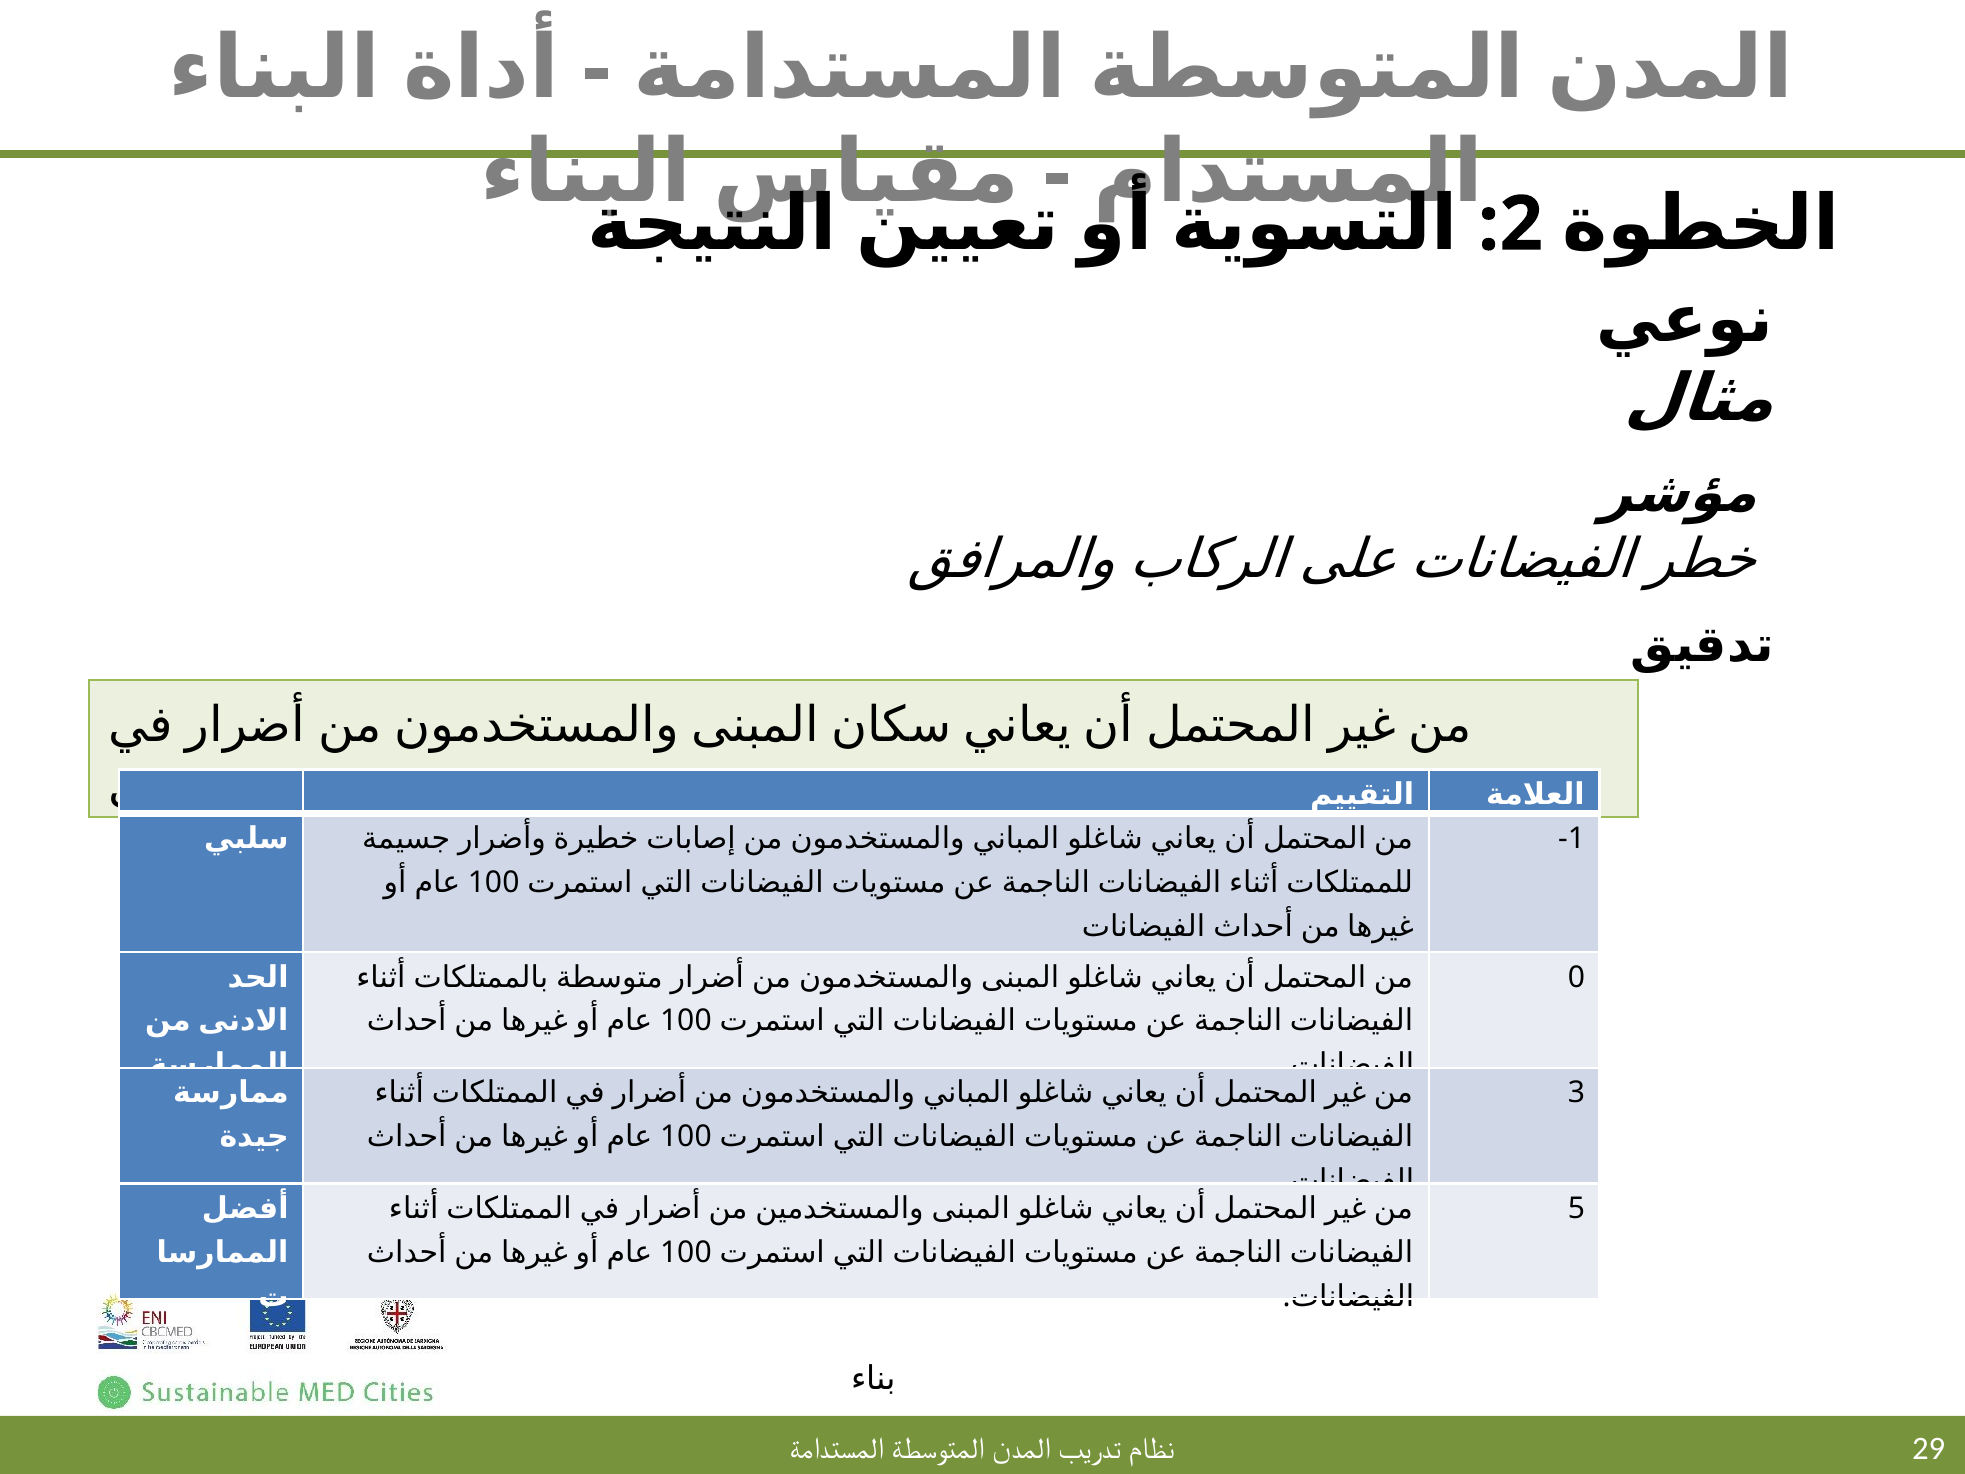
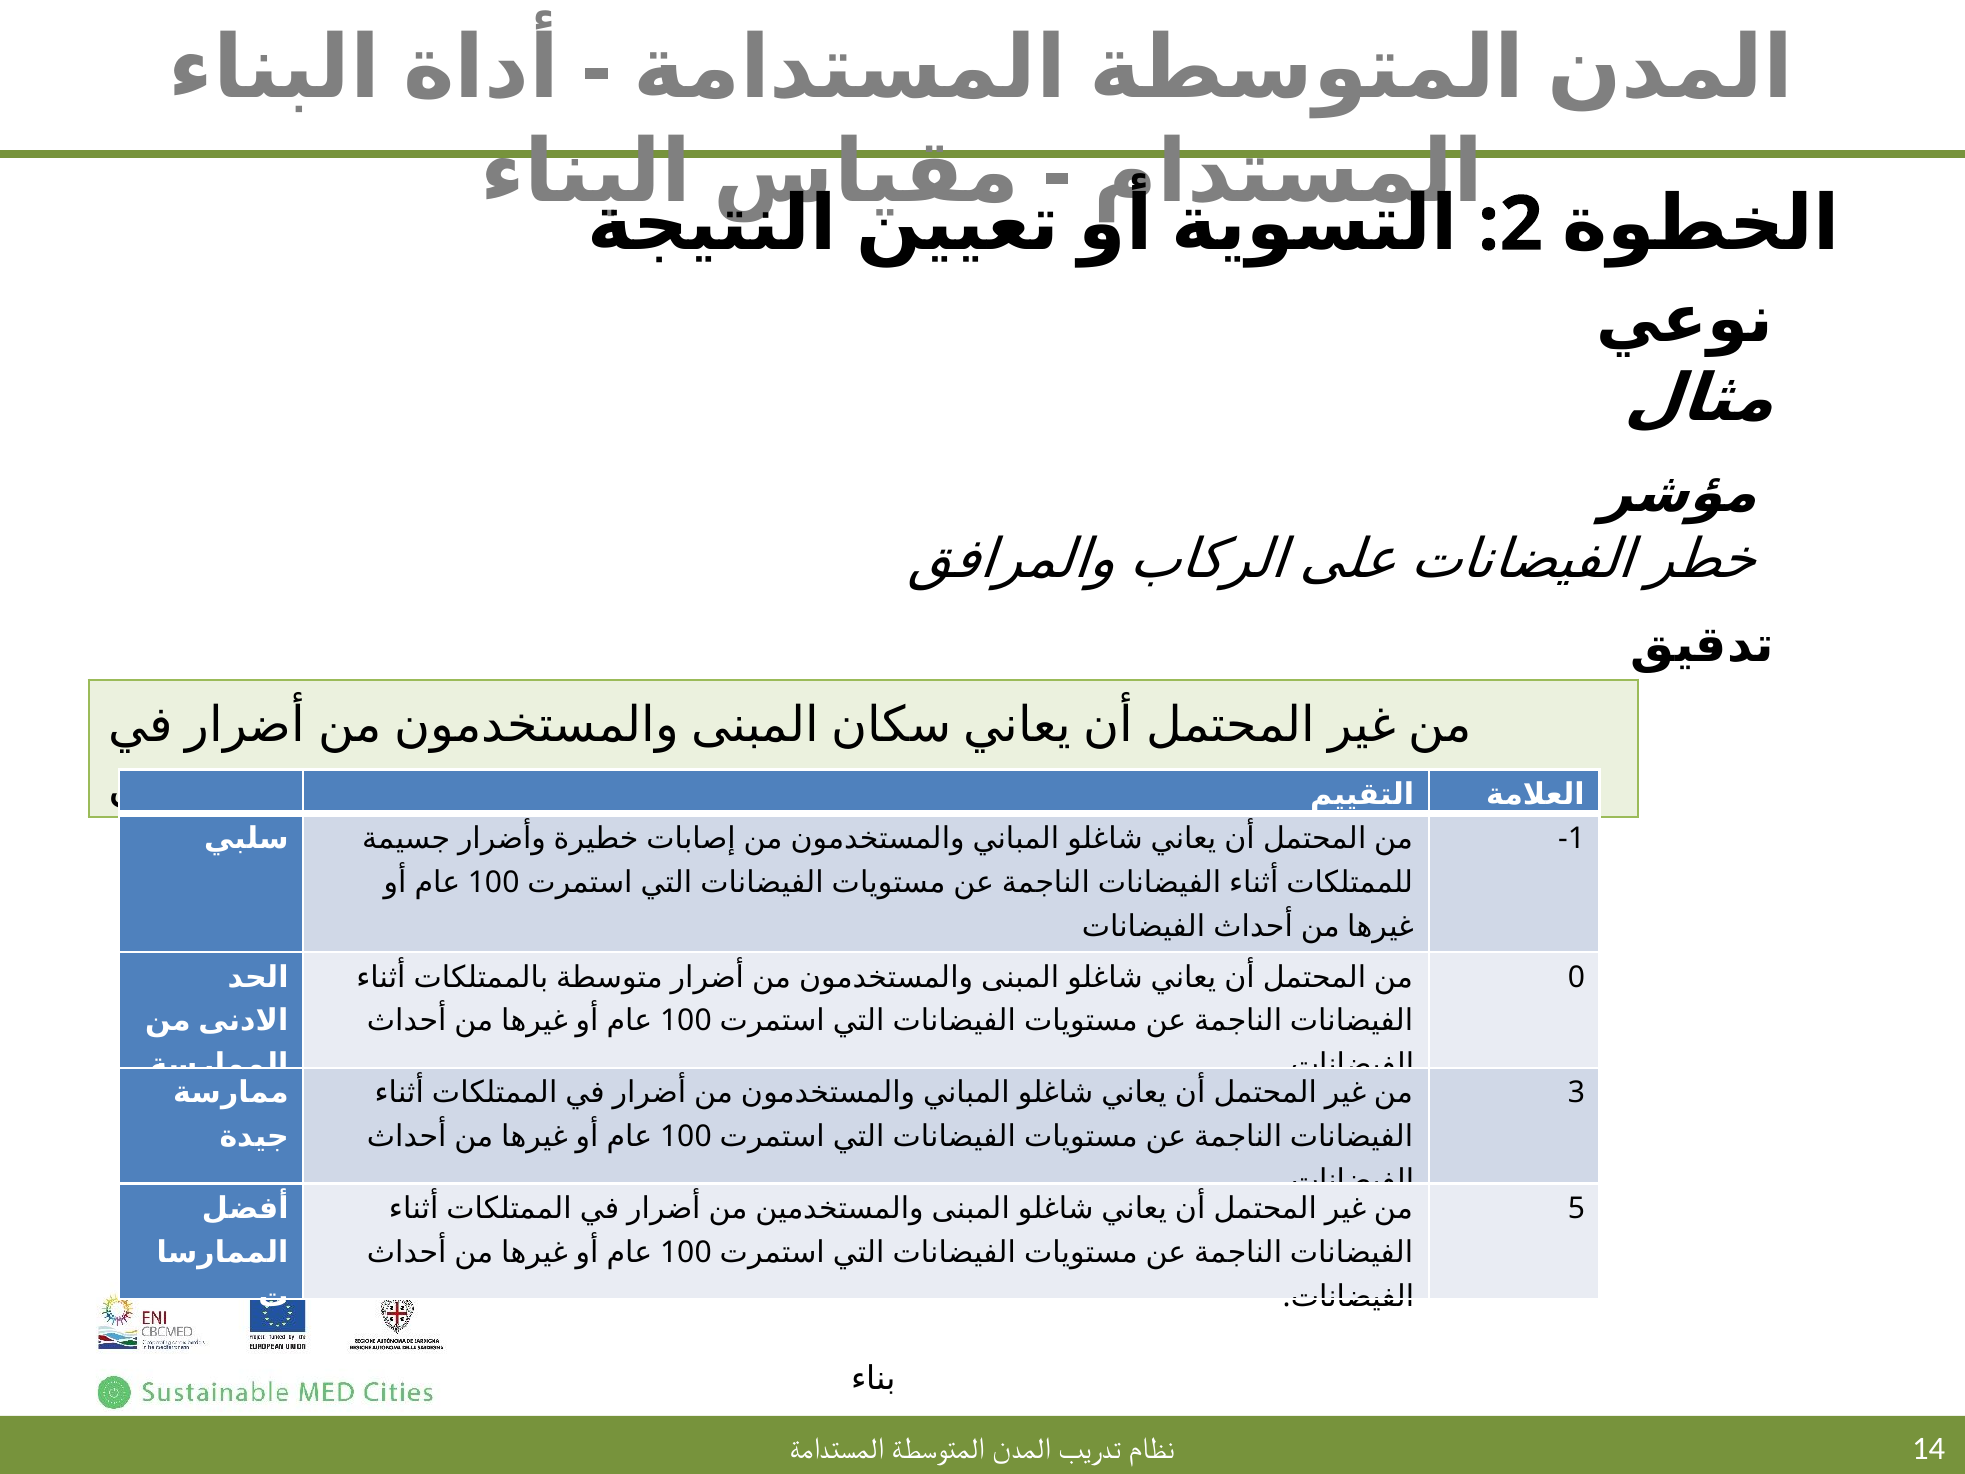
29: 29 -> 14 (1929, 1448)
